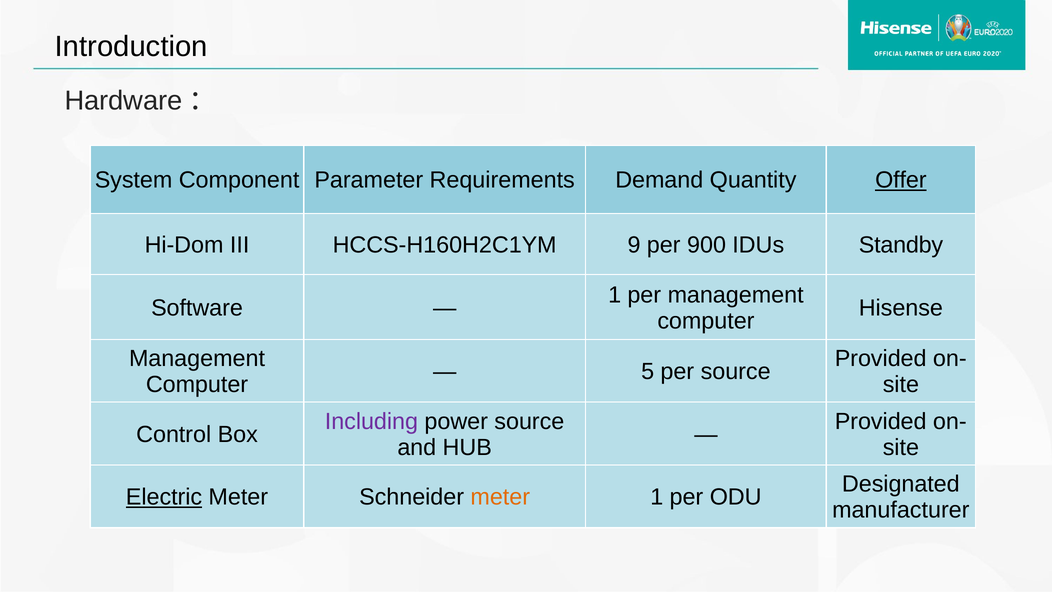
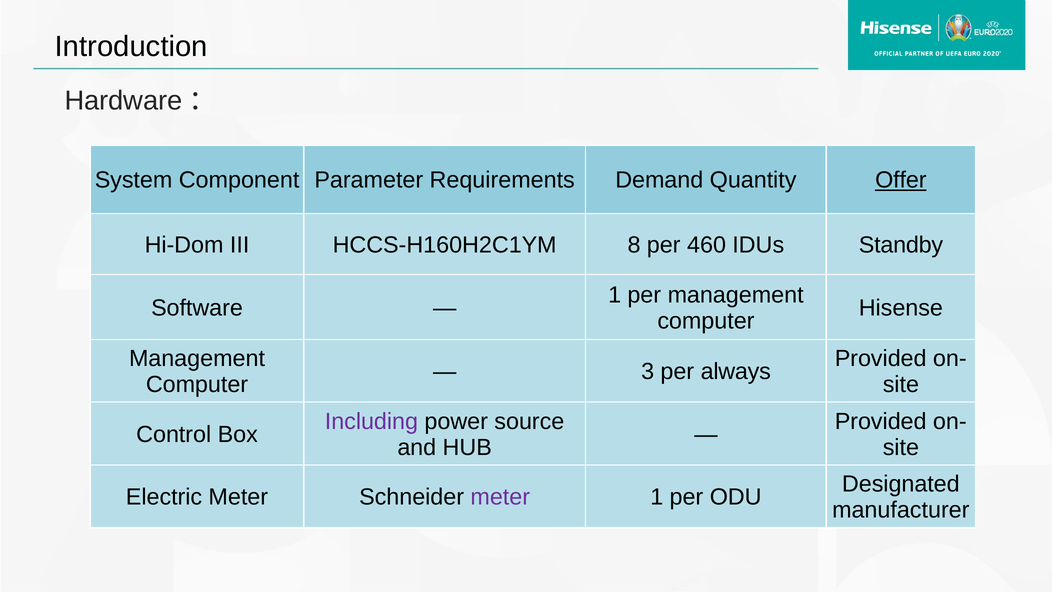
9: 9 -> 8 (634, 245)
900: 900 -> 460 (707, 245)
5: 5 -> 3 (648, 372)
per source: source -> always (736, 372)
Electric underline: present -> none (164, 497)
meter colour: orange -> purple (500, 497)
